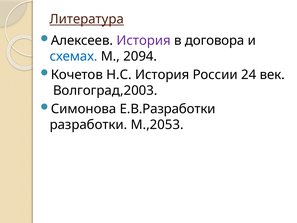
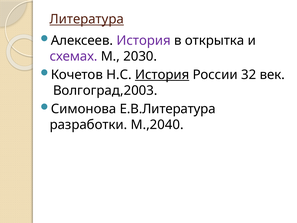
договора: договора -> открытка (215, 40)
схемах colour: blue -> purple (74, 56)
2094: 2094 -> 2030 (140, 56)
История underline: none -> present (162, 75)
24: 24 -> 32 (249, 75)
Е.В.Разработки: Е.В.Разработки -> Е.В.Литература (168, 109)
М.,2053: М.,2053 -> М.,2040 (157, 125)
